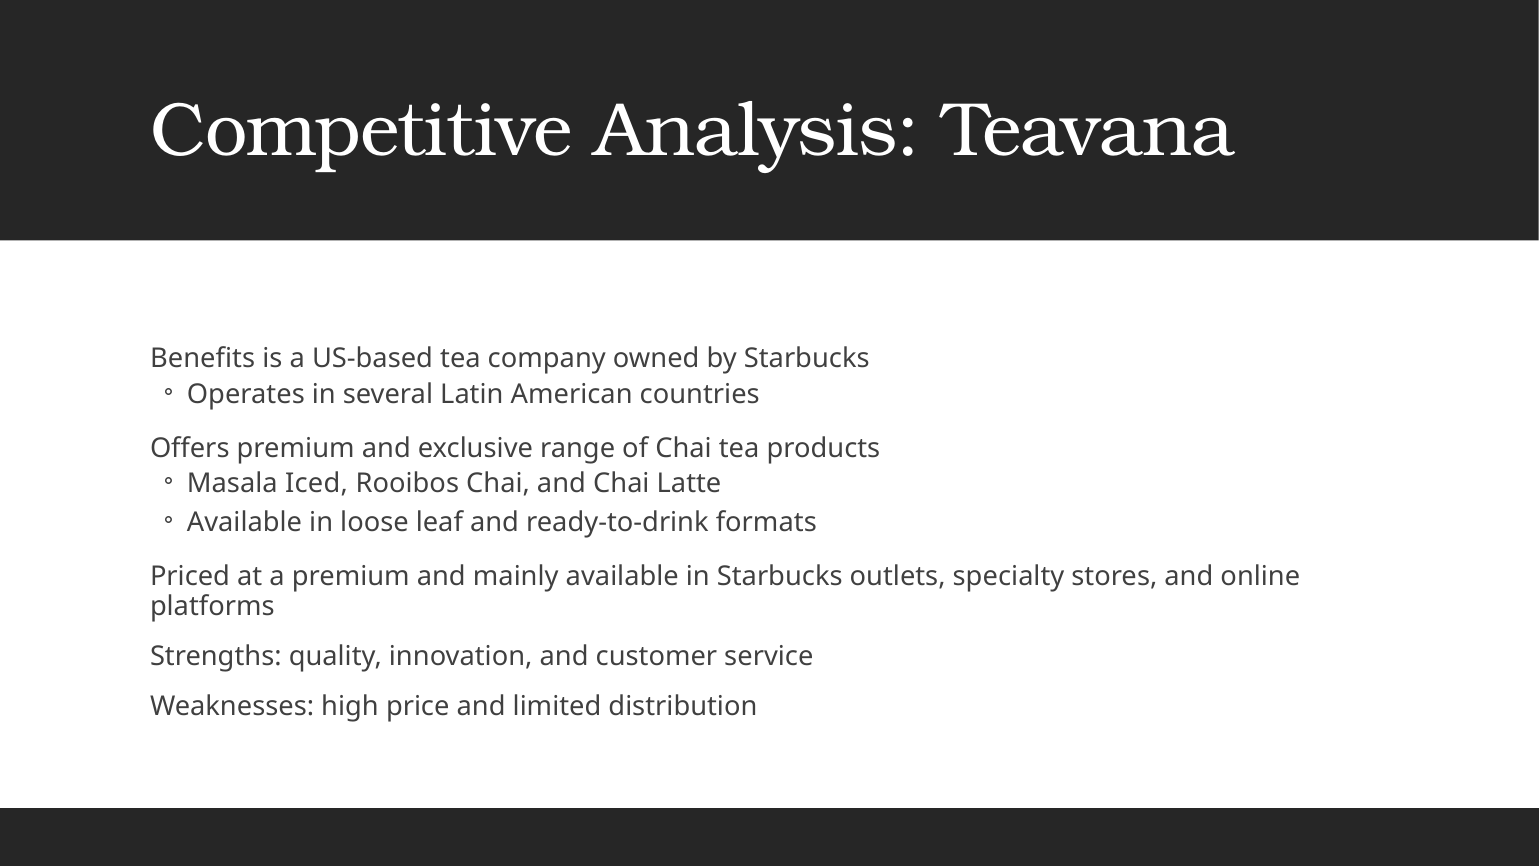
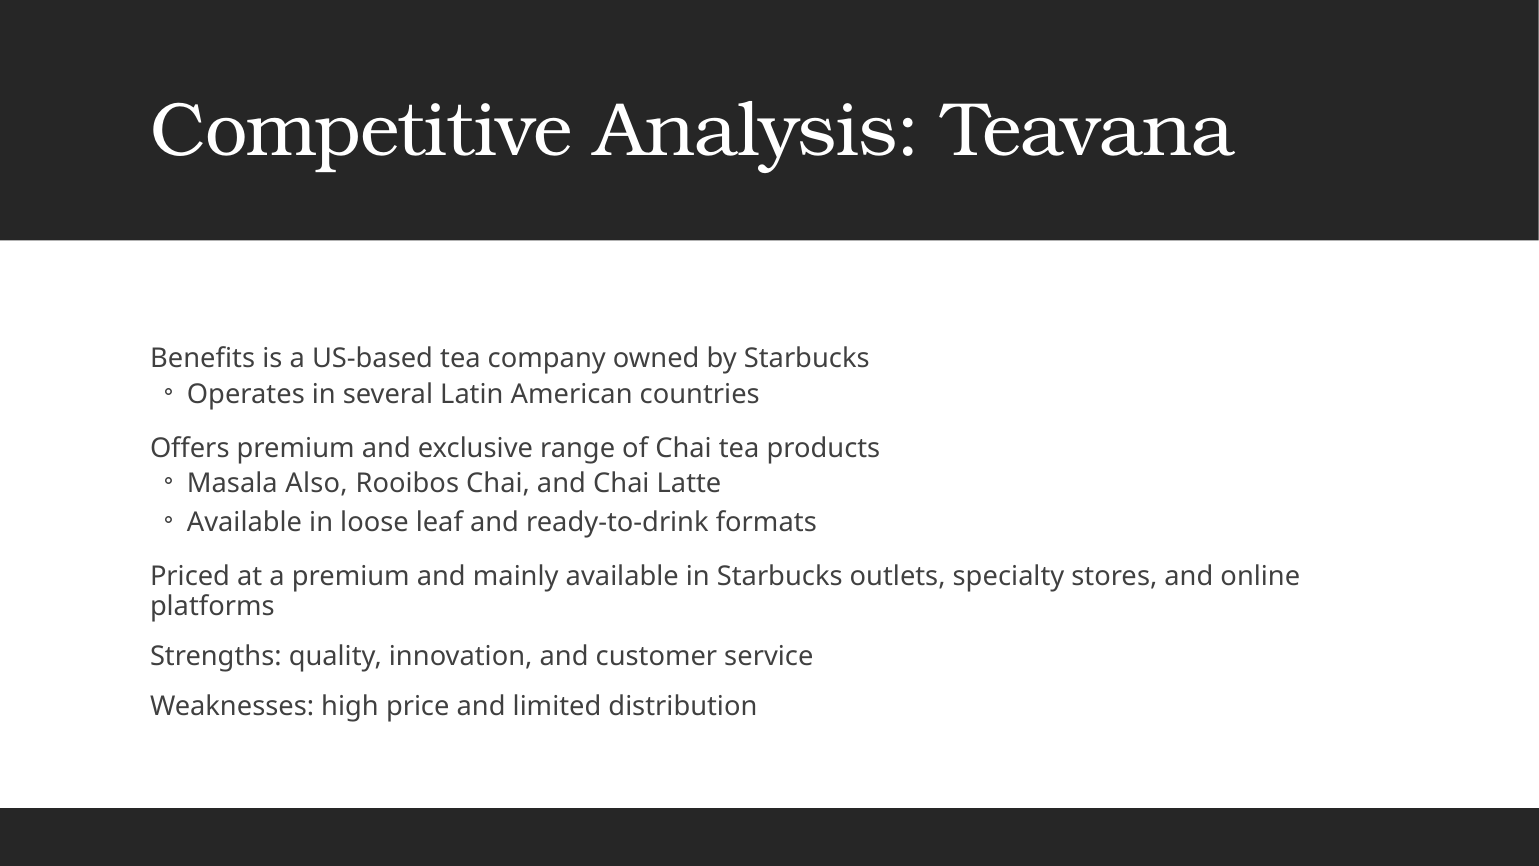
Iced: Iced -> Also (317, 484)
